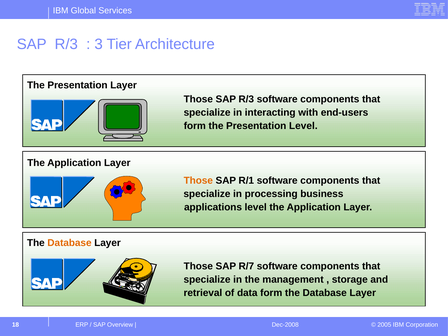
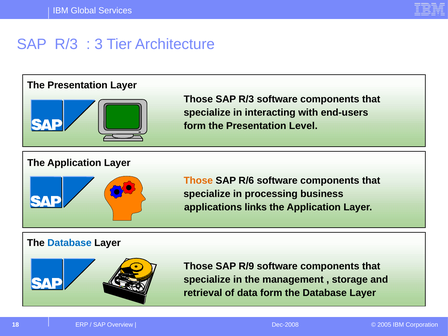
R/1: R/1 -> R/6 (246, 181)
applications level: level -> links (256, 207)
Database colour: orange -> blue (69, 243)
R/7: R/7 -> R/9 (246, 266)
